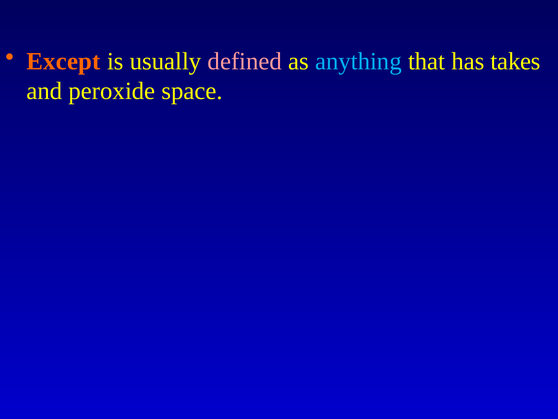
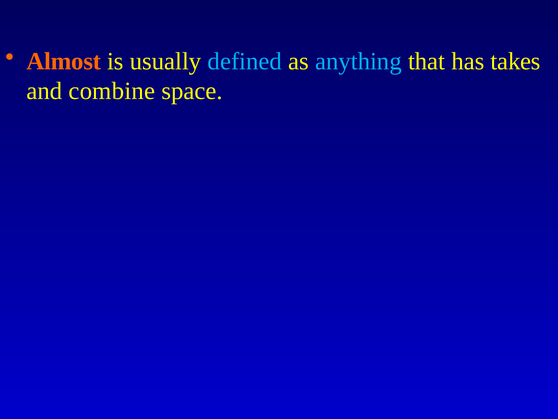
Except: Except -> Almost (64, 61)
defined colour: pink -> light blue (245, 61)
peroxide: peroxide -> combine (112, 91)
